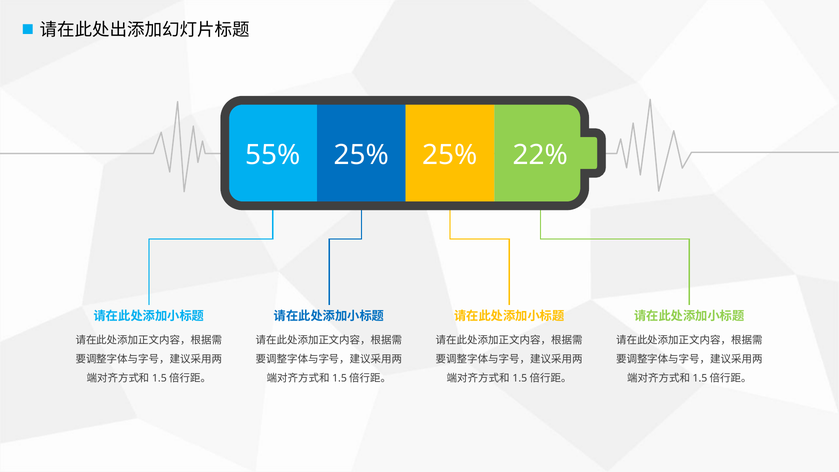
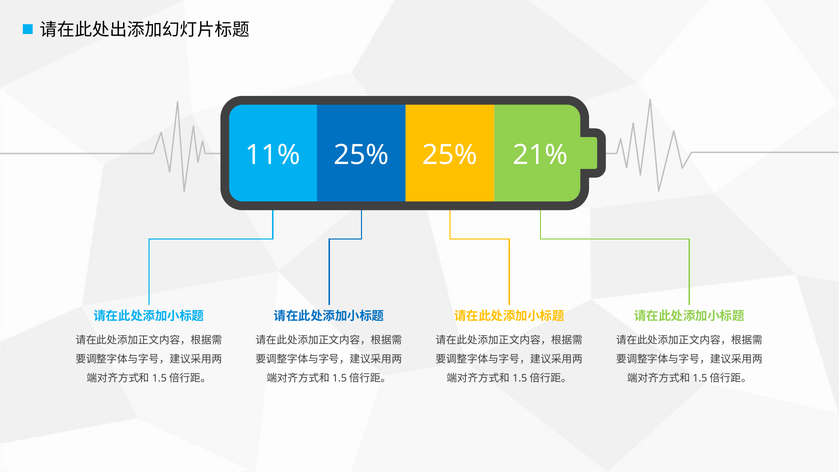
55%: 55% -> 11% (273, 155)
22%: 22% -> 21% (540, 155)
